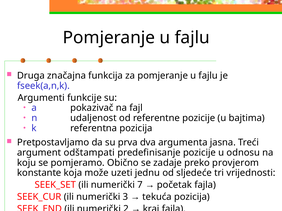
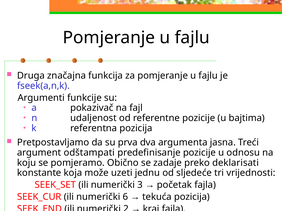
provjerom: provjerom -> deklarisati (236, 163)
7: 7 -> 3 (140, 185)
3: 3 -> 6 (125, 197)
